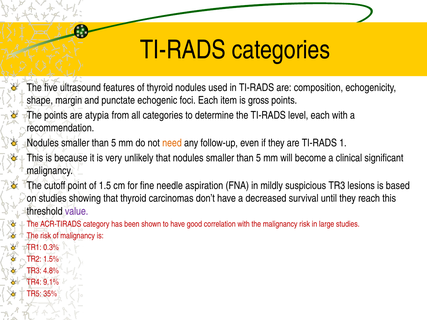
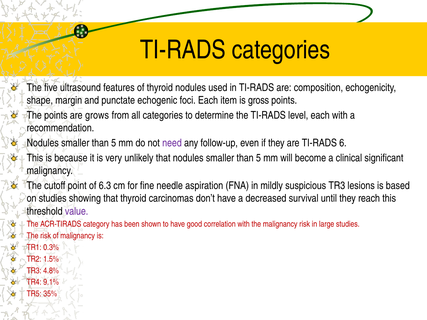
atypia: atypia -> grows (97, 115)
need colour: orange -> purple (172, 143)
1: 1 -> 6 (343, 143)
1.5: 1.5 -> 6.3 (105, 186)
